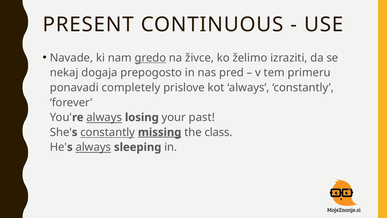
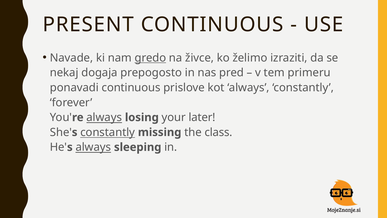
ponavadi completely: completely -> continuous (131, 88)
past: past -> later (202, 117)
missing underline: present -> none (160, 132)
